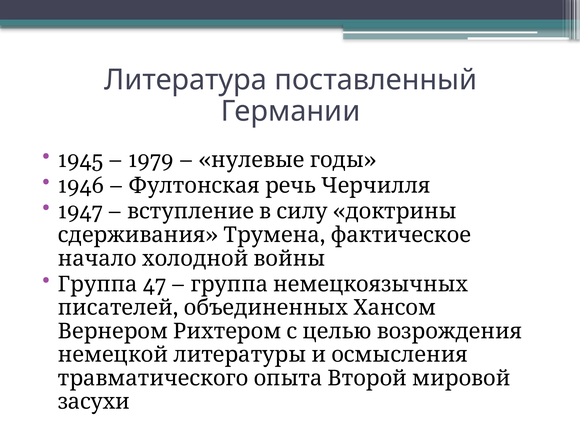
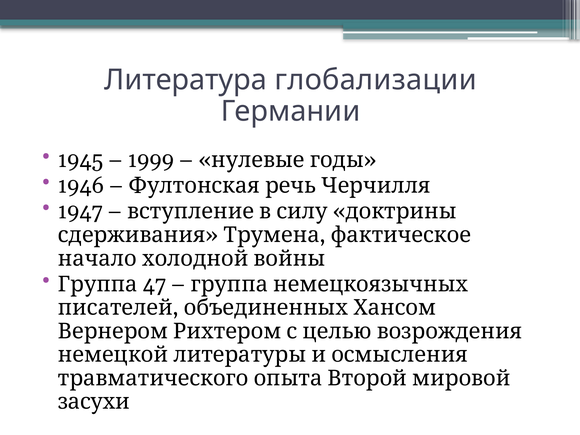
поставленный: поставленный -> глобализации (376, 80)
1979: 1979 -> 1999 (151, 160)
